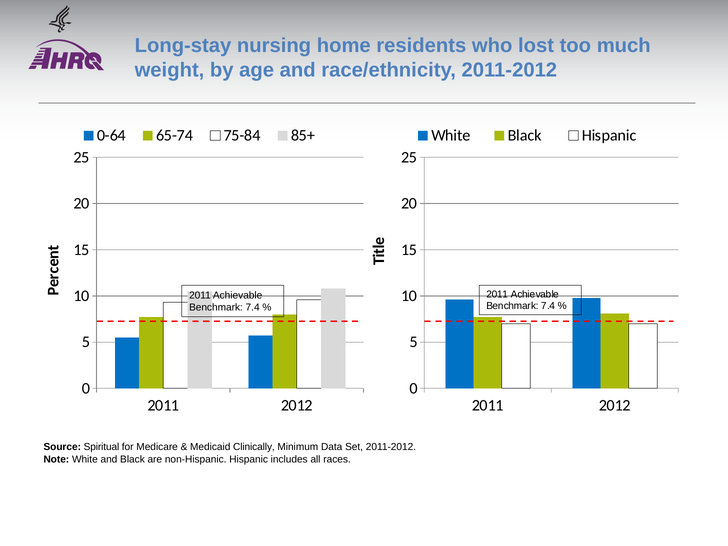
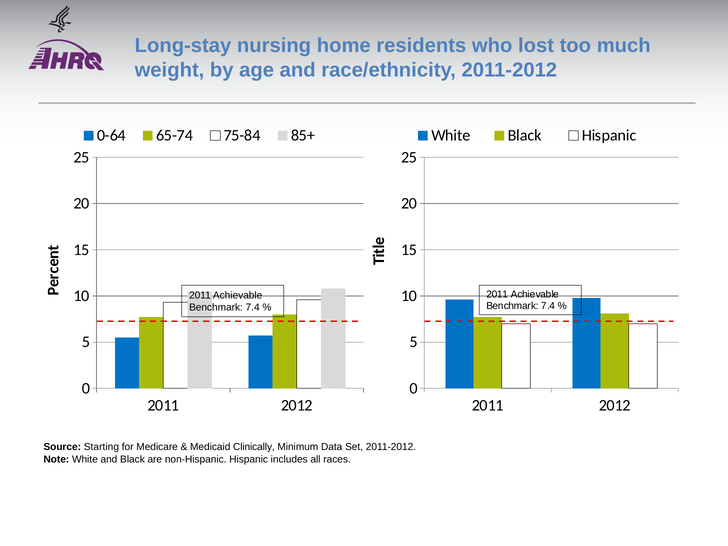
Spiritual: Spiritual -> Starting (101, 447)
